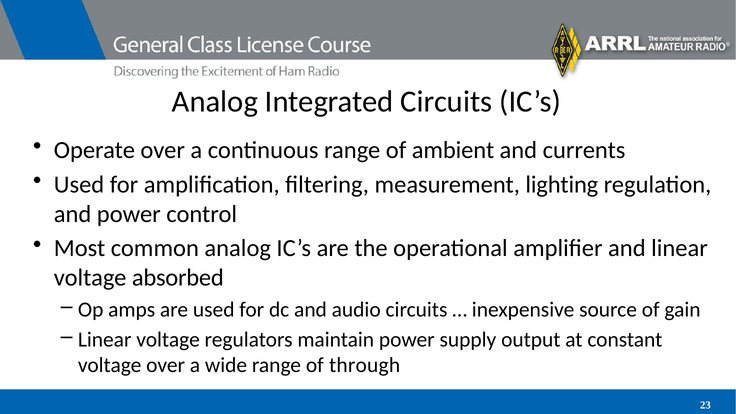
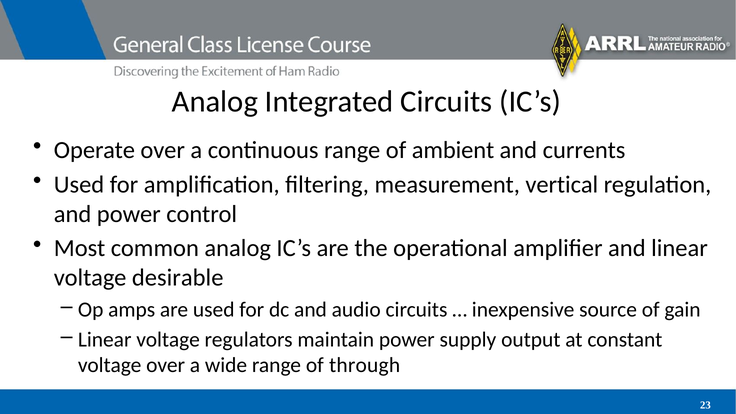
lighting: lighting -> vertical (562, 185)
absorbed: absorbed -> desirable (178, 278)
